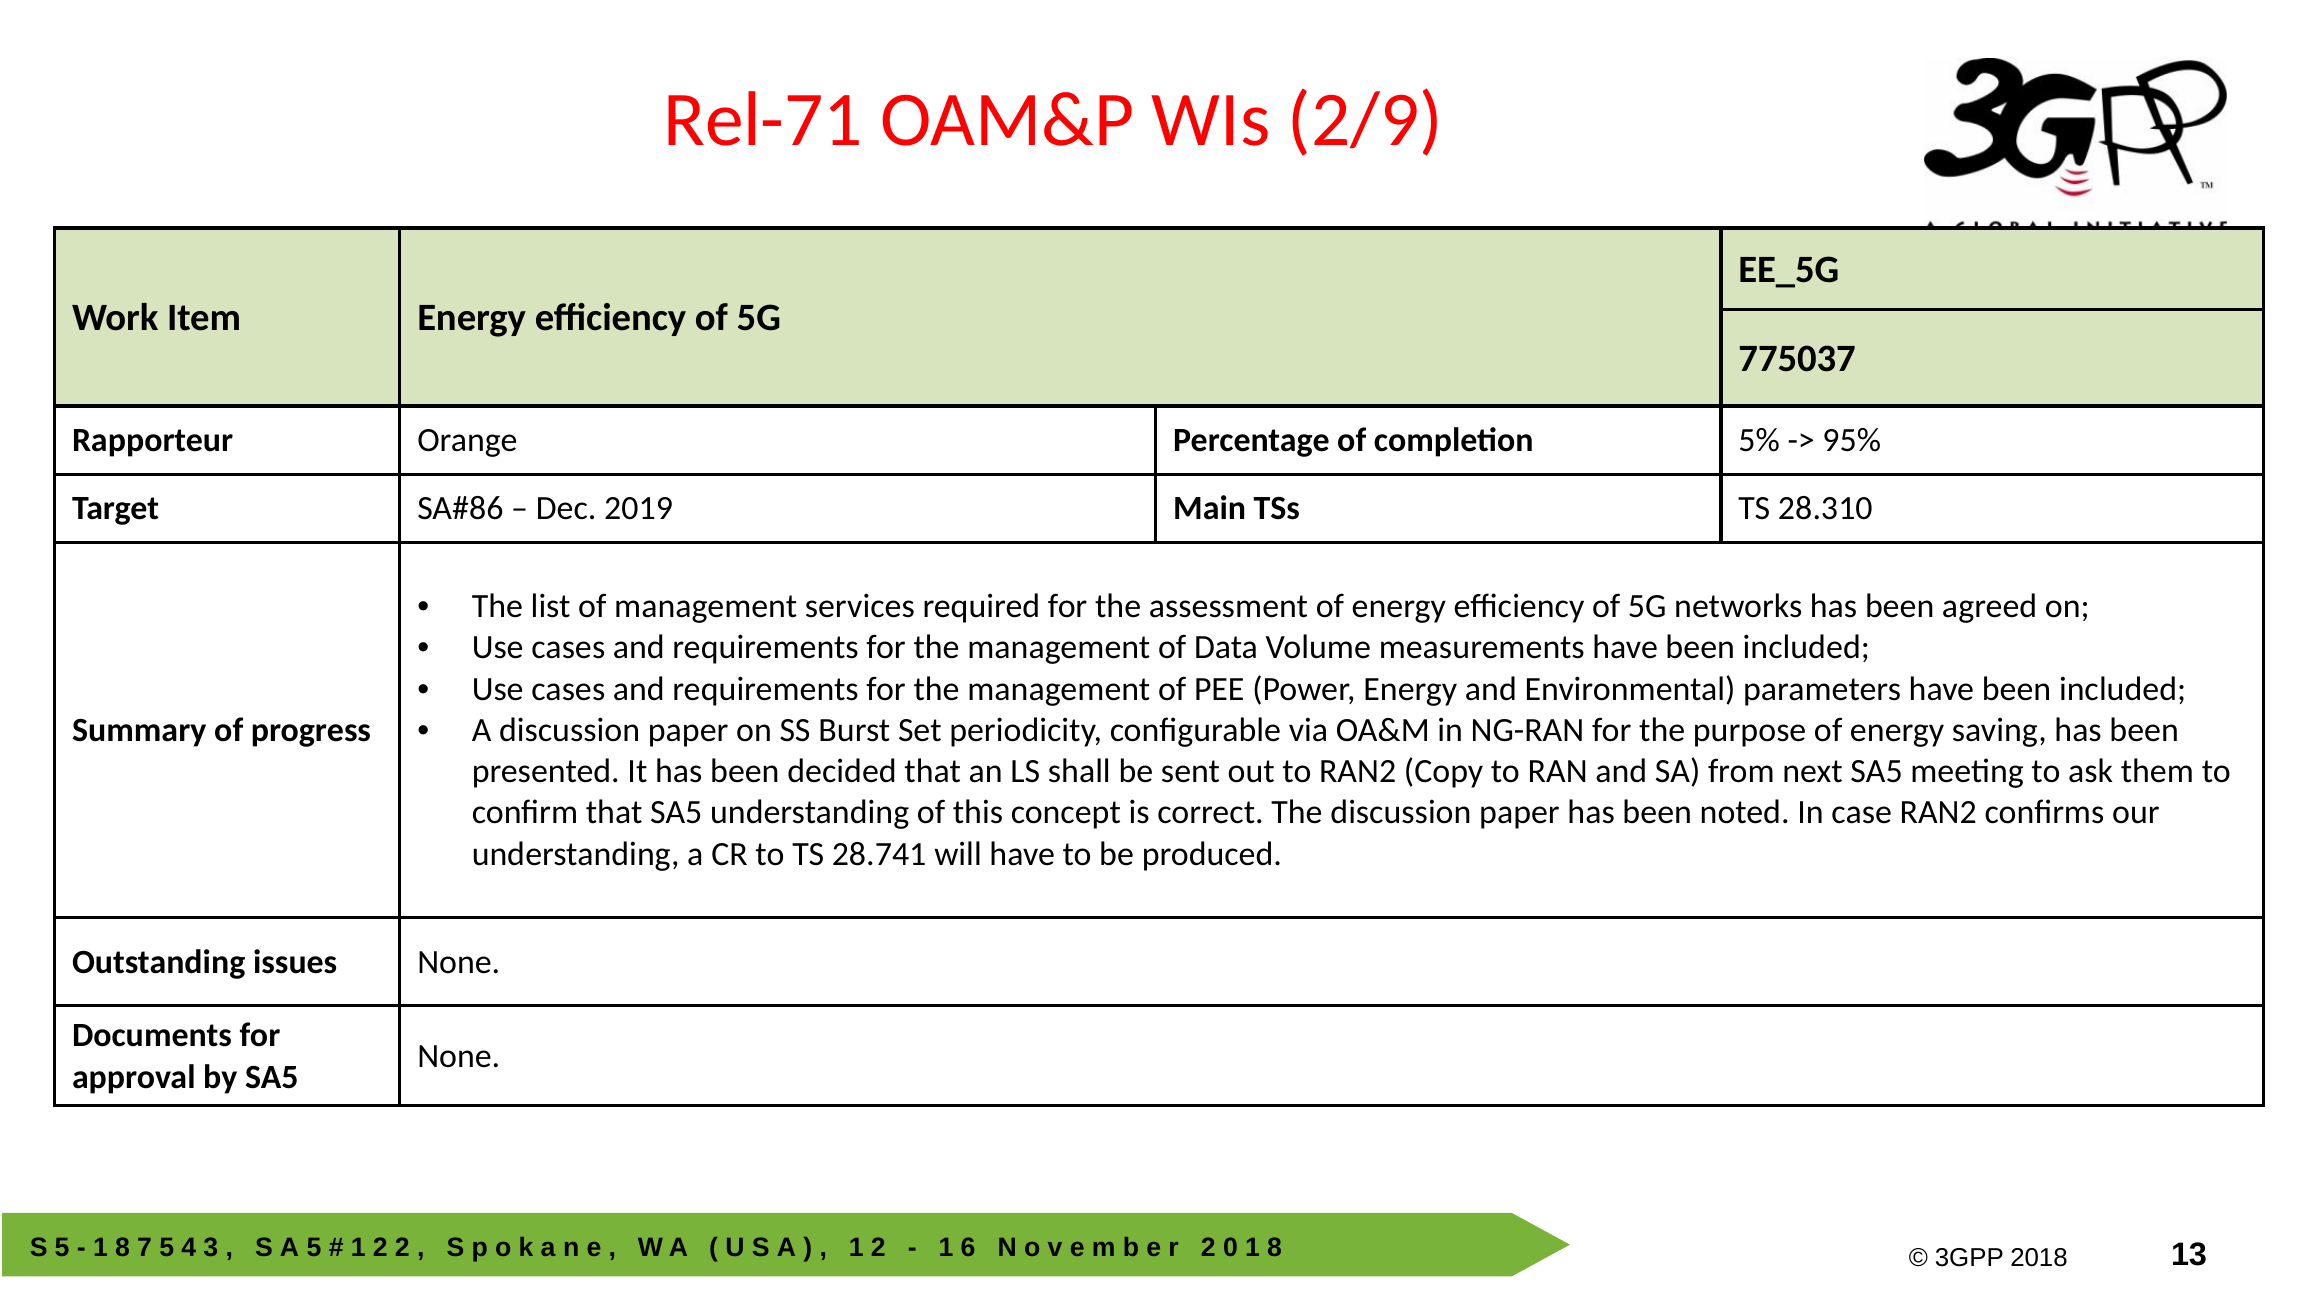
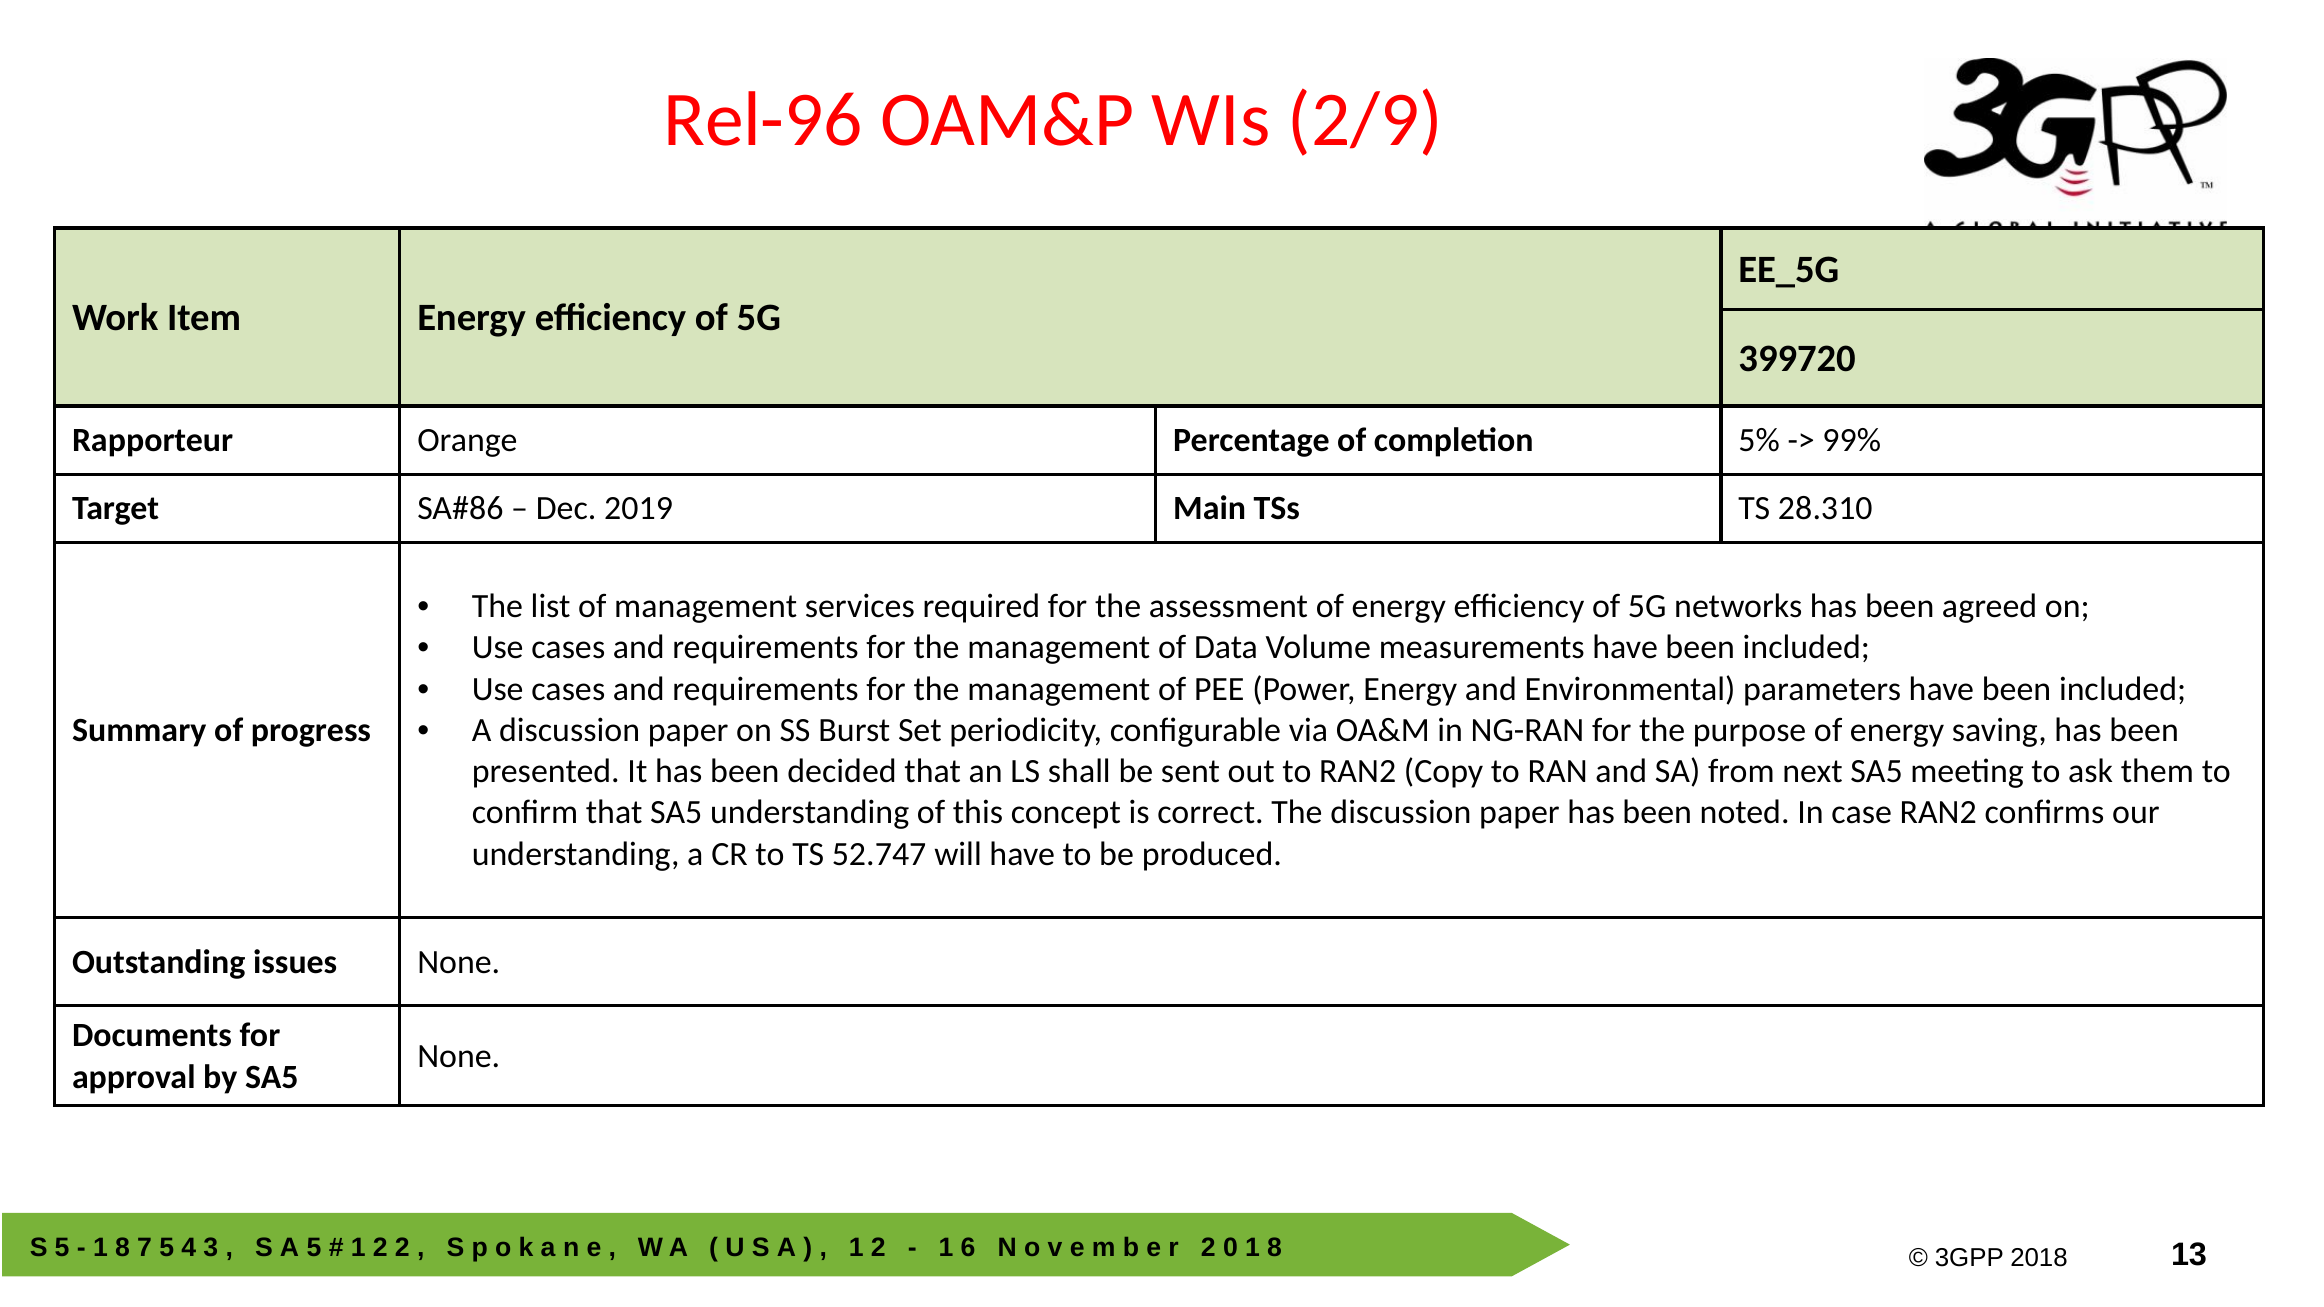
Rel-71: Rel-71 -> Rel-96 (763, 120)
775037: 775037 -> 399720 (1797, 358)
95%: 95% -> 99% (1852, 441)
28.741: 28.741 -> 52.747 (879, 854)
